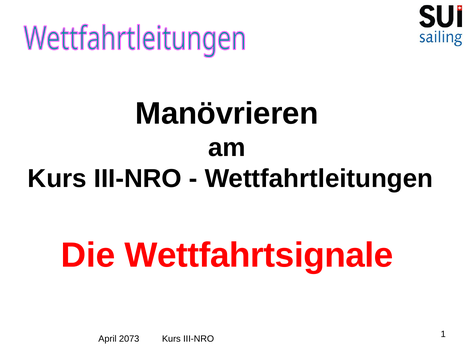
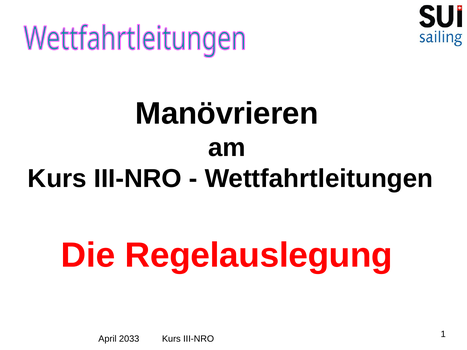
Wettfahrtsignale: Wettfahrtsignale -> Regelauslegung (259, 256)
2073: 2073 -> 2033 (129, 339)
